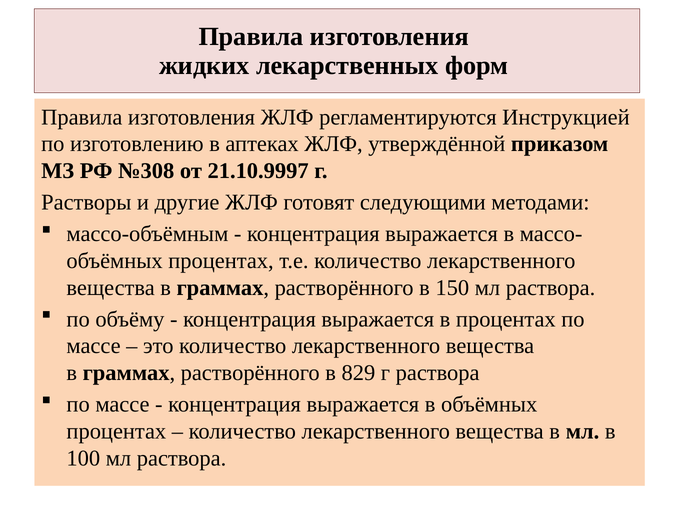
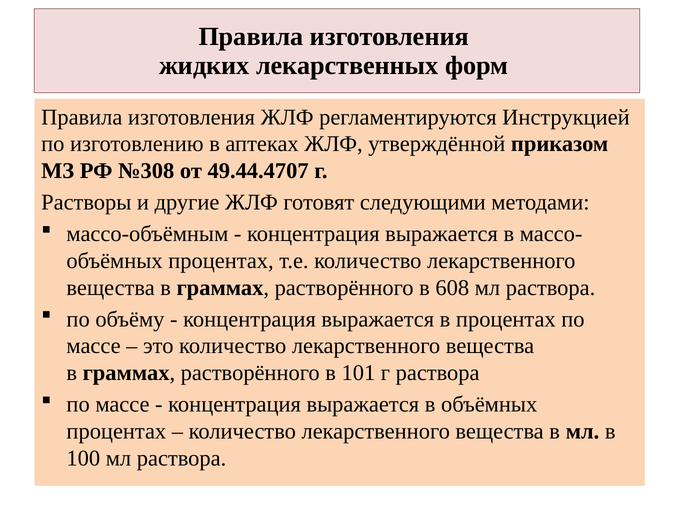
21.10.9997: 21.10.9997 -> 49.44.4707 (258, 171)
150: 150 -> 608 (452, 288)
829: 829 -> 101 (358, 373)
